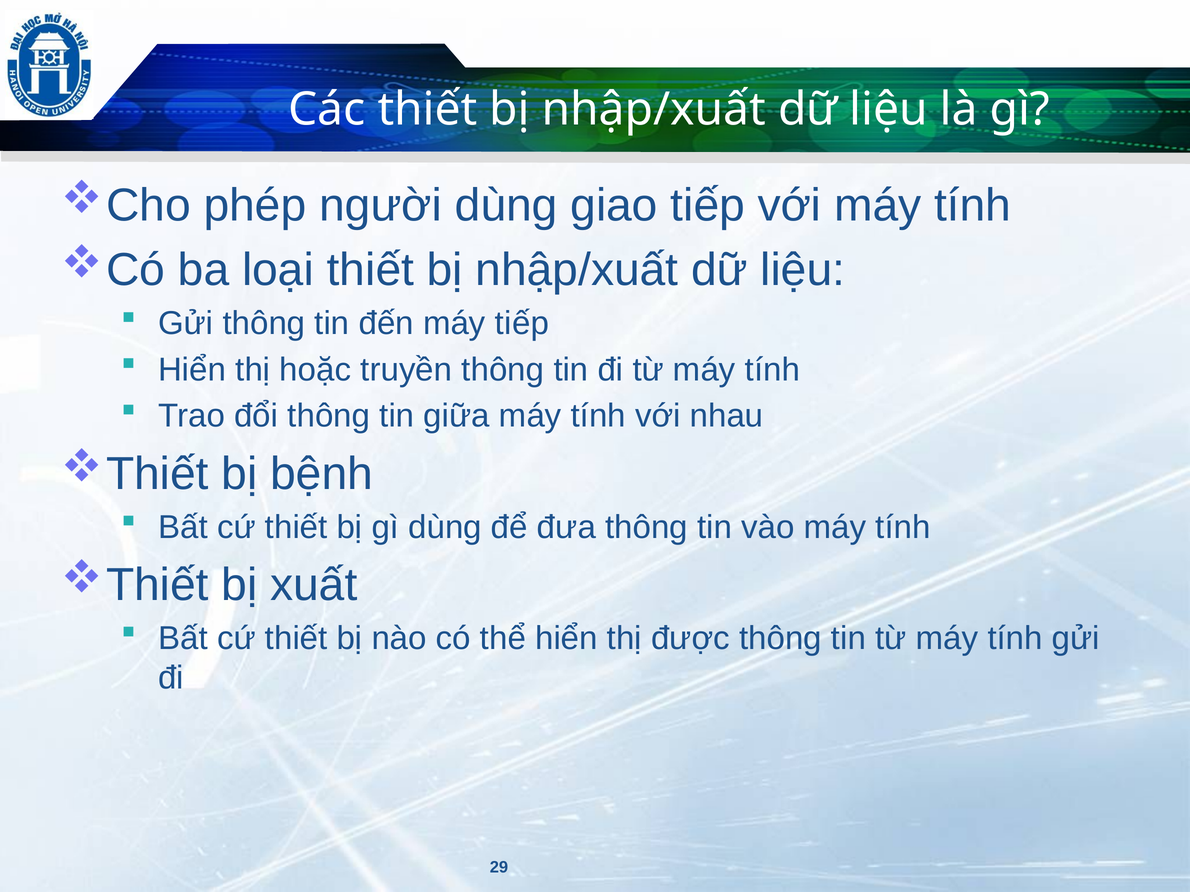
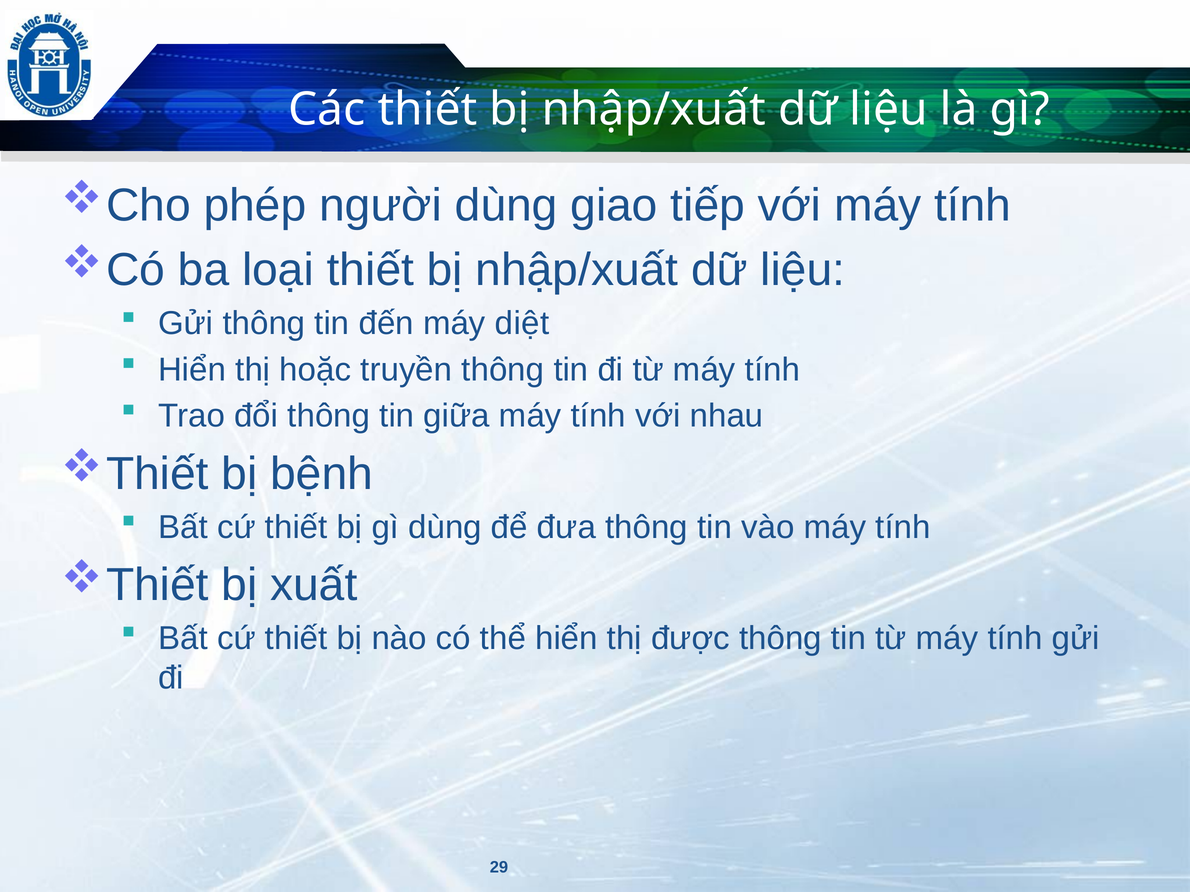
máy tiếp: tiếp -> diệt (522, 324)
